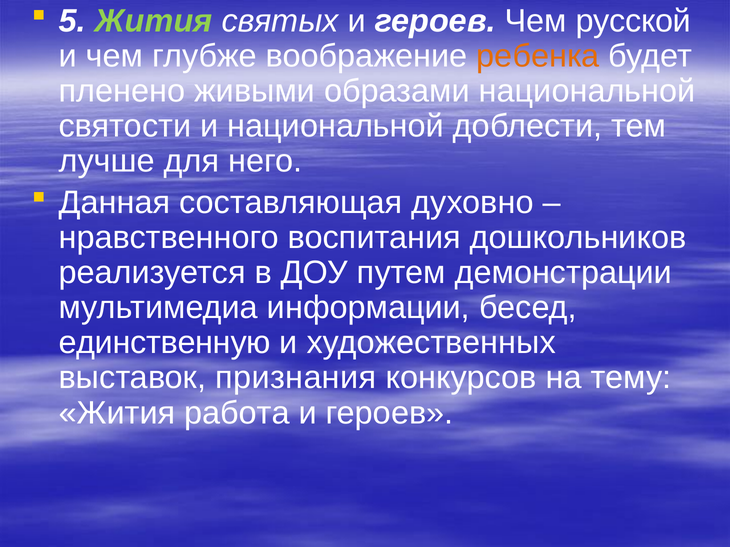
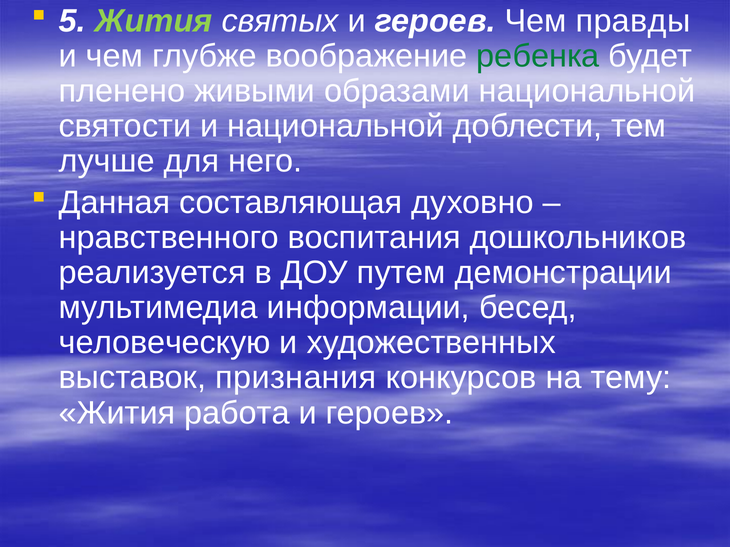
русской: русской -> правды (633, 21)
ребенка colour: orange -> green (538, 56)
единственную: единственную -> человеческую (165, 343)
